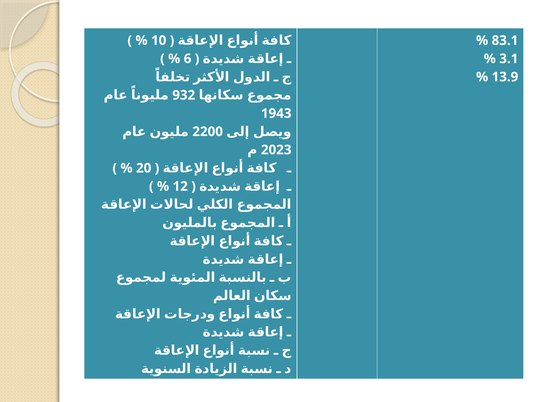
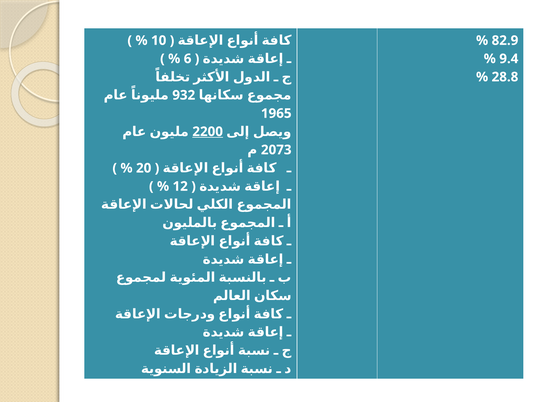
83.1: 83.1 -> 82.9 (505, 40)
3.1: 3.1 -> 9.4 (509, 59)
13.9: 13.9 -> 28.8 (505, 77)
1943: 1943 -> 1965 (276, 113)
2200 underline: none -> present (208, 132)
2023: 2023 -> 2073 (276, 150)
